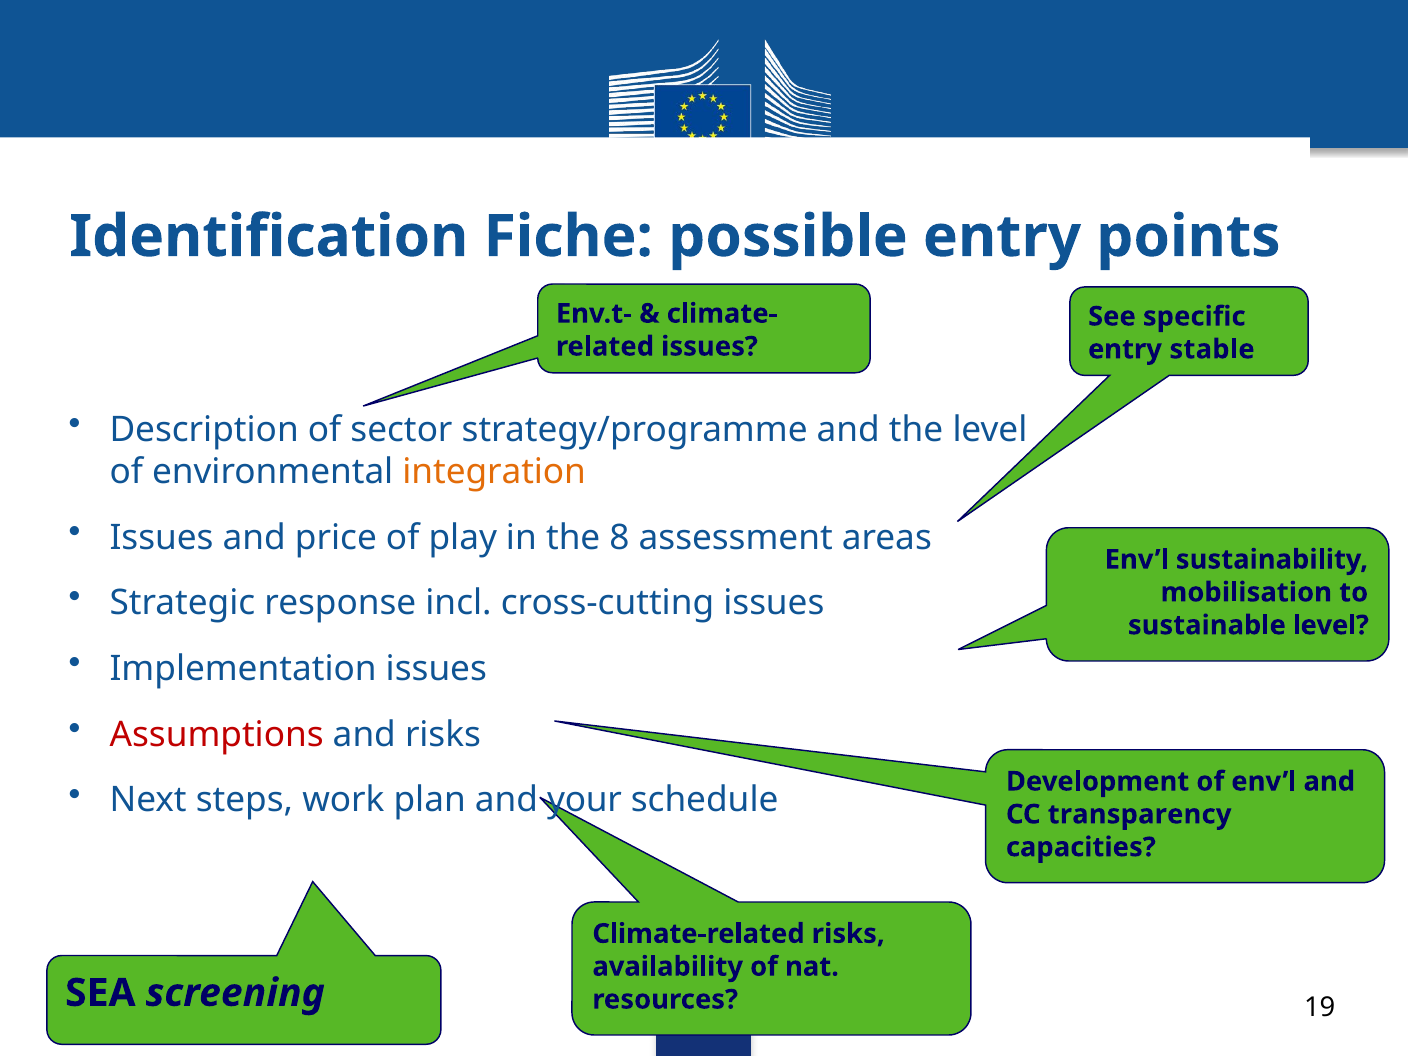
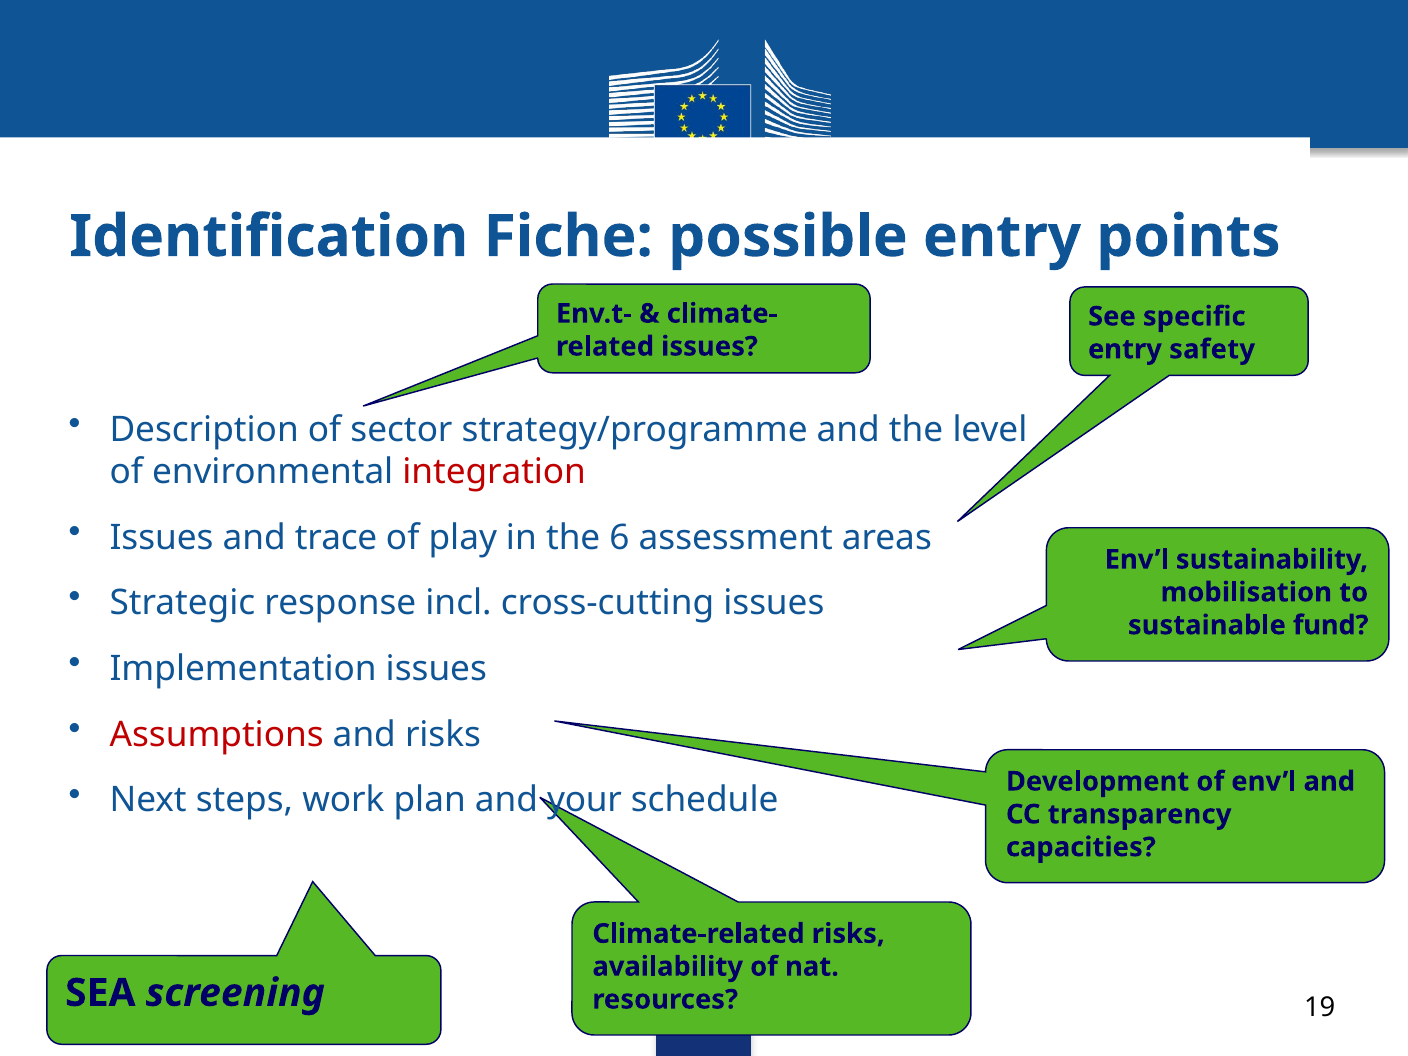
stable: stable -> safety (1212, 349)
integration colour: orange -> red (494, 472)
price: price -> trace (336, 537)
8: 8 -> 6 (619, 537)
sustainable level: level -> fund (1331, 625)
